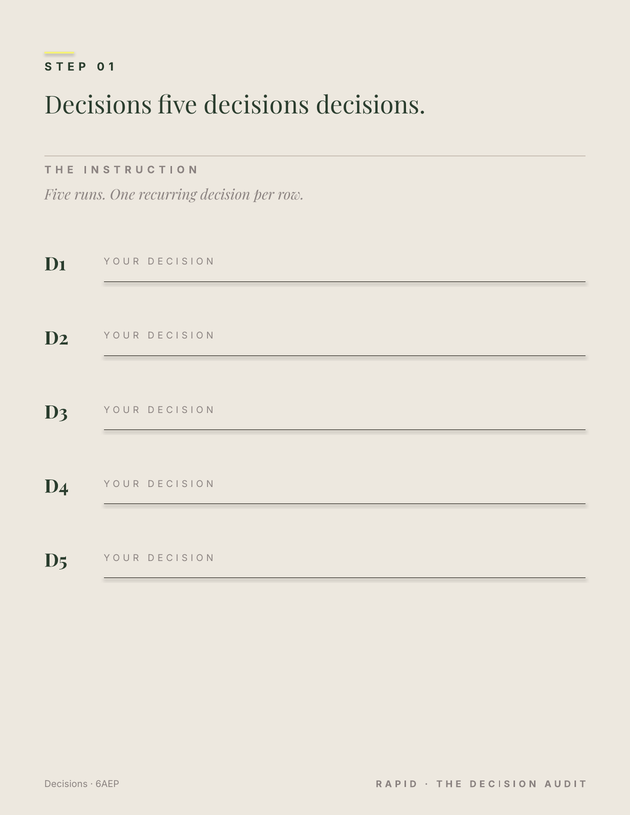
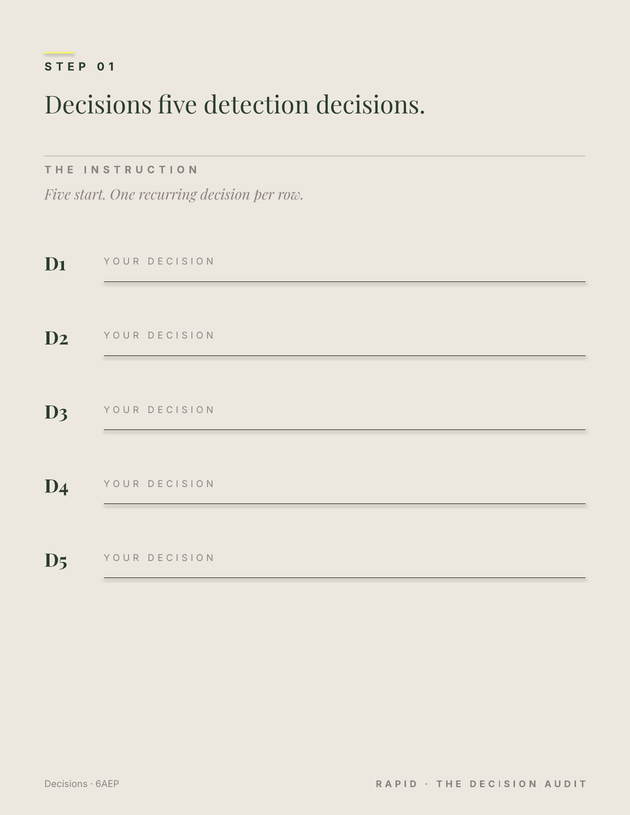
five decisions: decisions -> detection (256, 105)
runs: runs -> start (90, 195)
